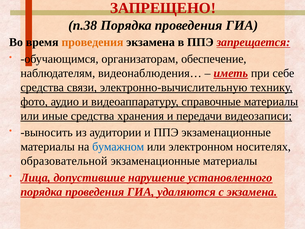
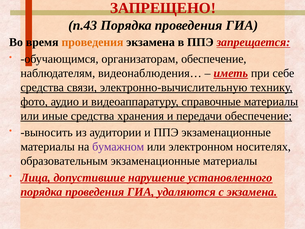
п.38: п.38 -> п.43 (83, 25)
передачи видеозаписи: видеозаписи -> обеспечение (258, 116)
бумажном colour: blue -> purple (118, 147)
образовательной: образовательной -> образовательным (64, 161)
